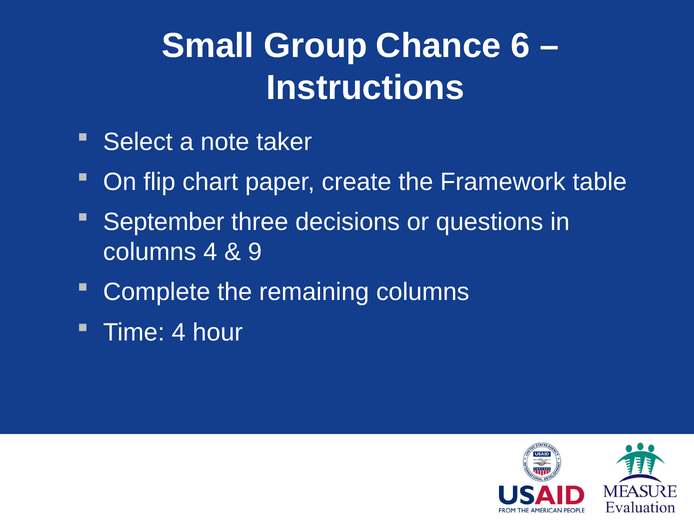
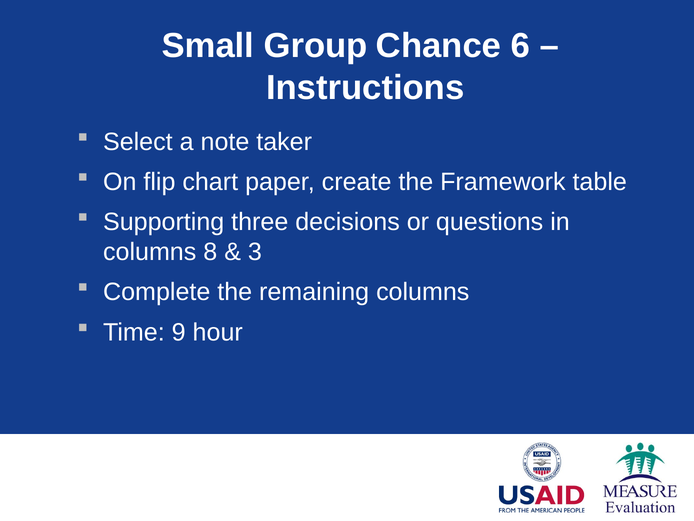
September: September -> Supporting (164, 222)
columns 4: 4 -> 8 (210, 252)
9: 9 -> 3 (255, 252)
Time 4: 4 -> 9 (179, 332)
